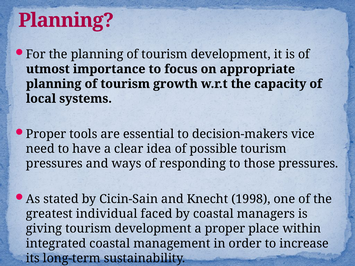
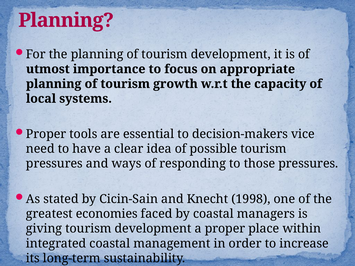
individual: individual -> economies (107, 214)
